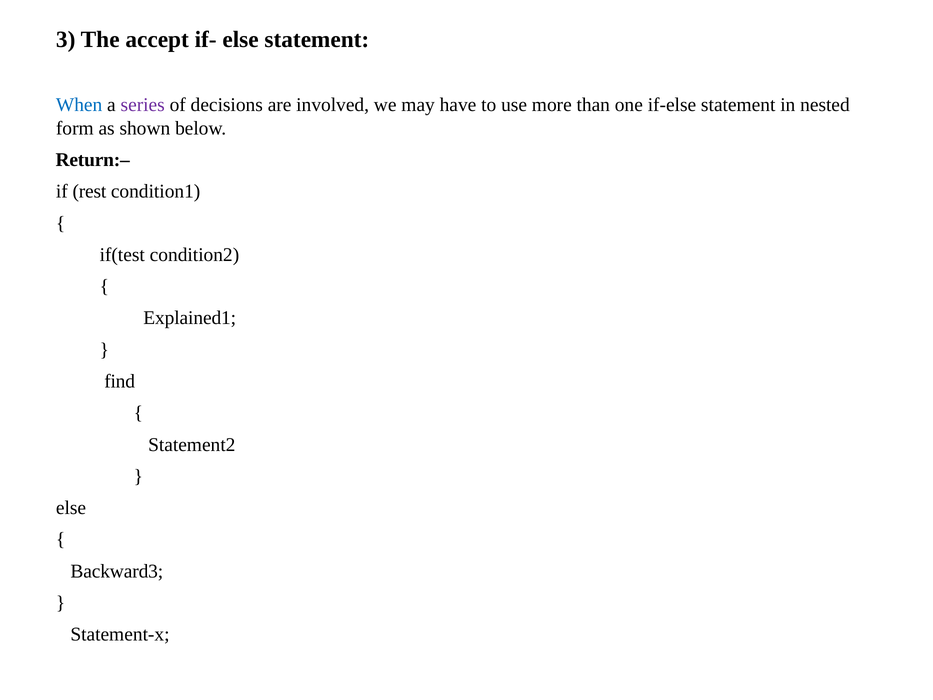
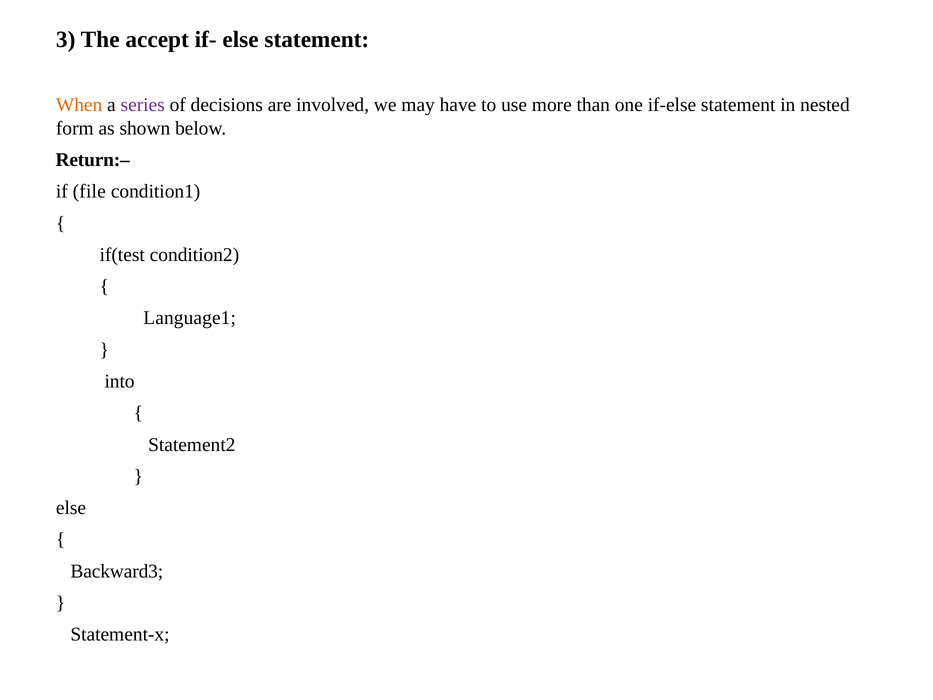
When colour: blue -> orange (79, 105)
rest: rest -> file (89, 191)
Explained1: Explained1 -> Language1 (190, 318)
find: find -> into (120, 381)
